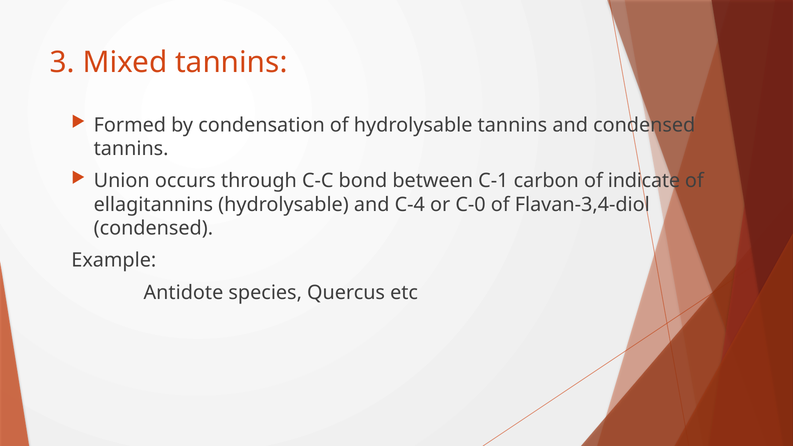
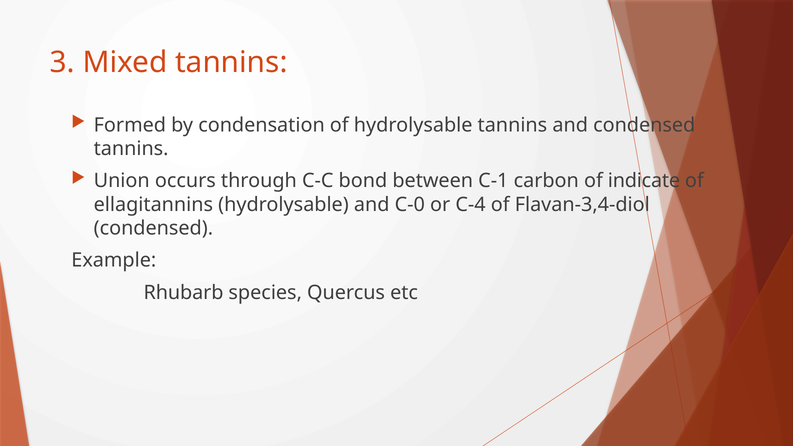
C-4: C-4 -> C-0 (410, 205)
C-0: C-0 -> C-4 (471, 205)
Antidote: Antidote -> Rhubarb (183, 293)
